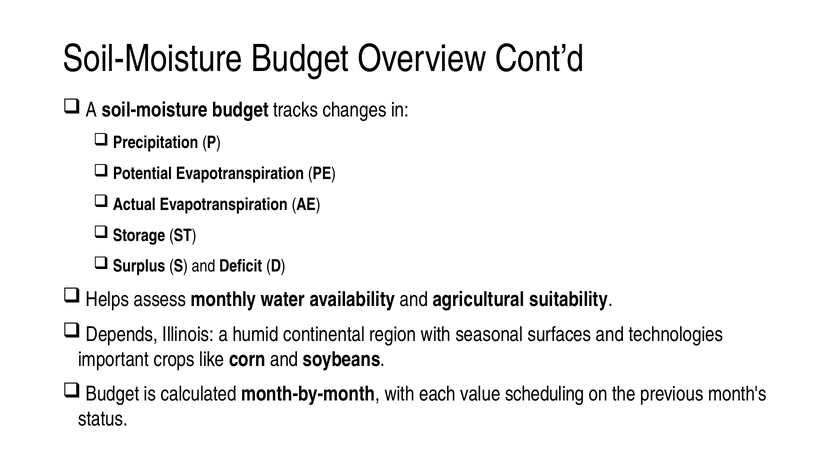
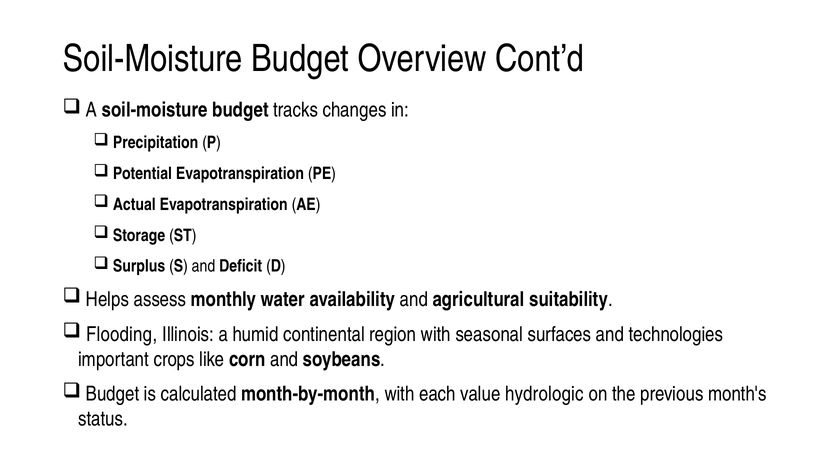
Depends: Depends -> Flooding (122, 334)
scheduling: scheduling -> hydrologic (544, 394)
